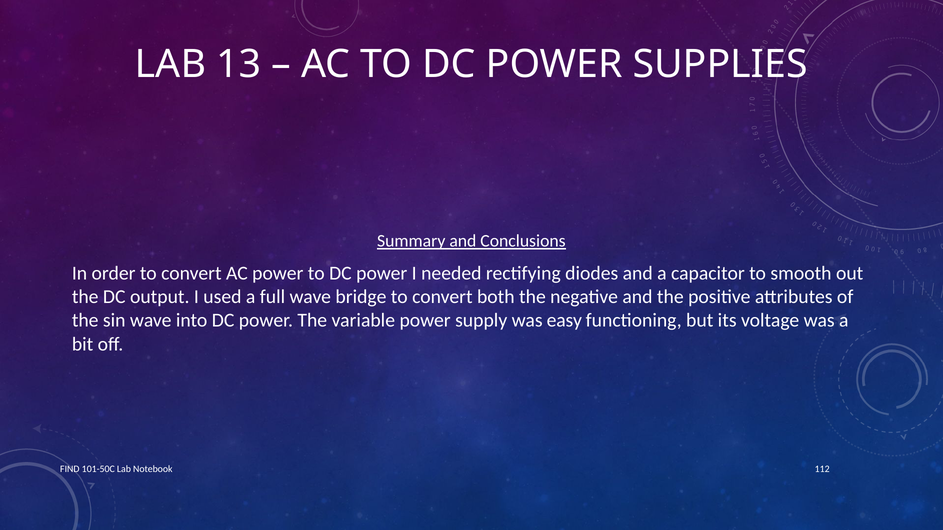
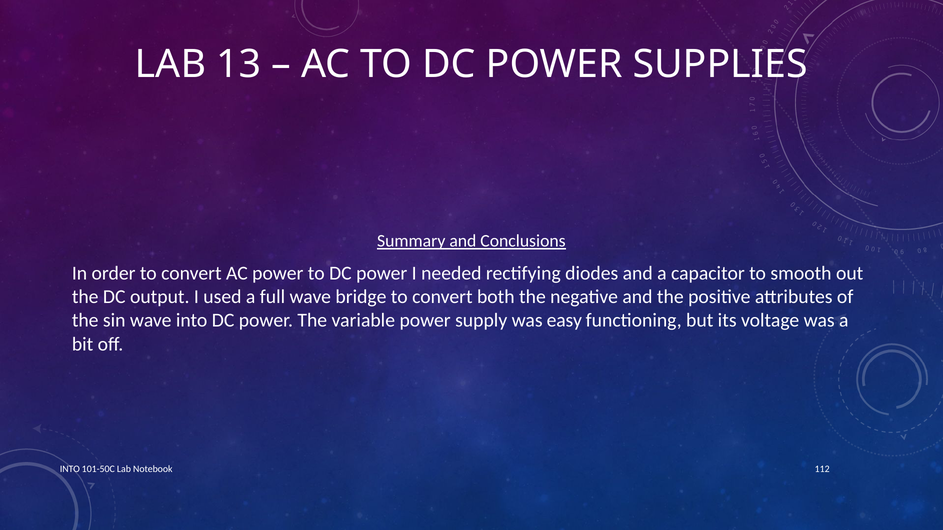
FIND: FIND -> INTO (70, 469)
